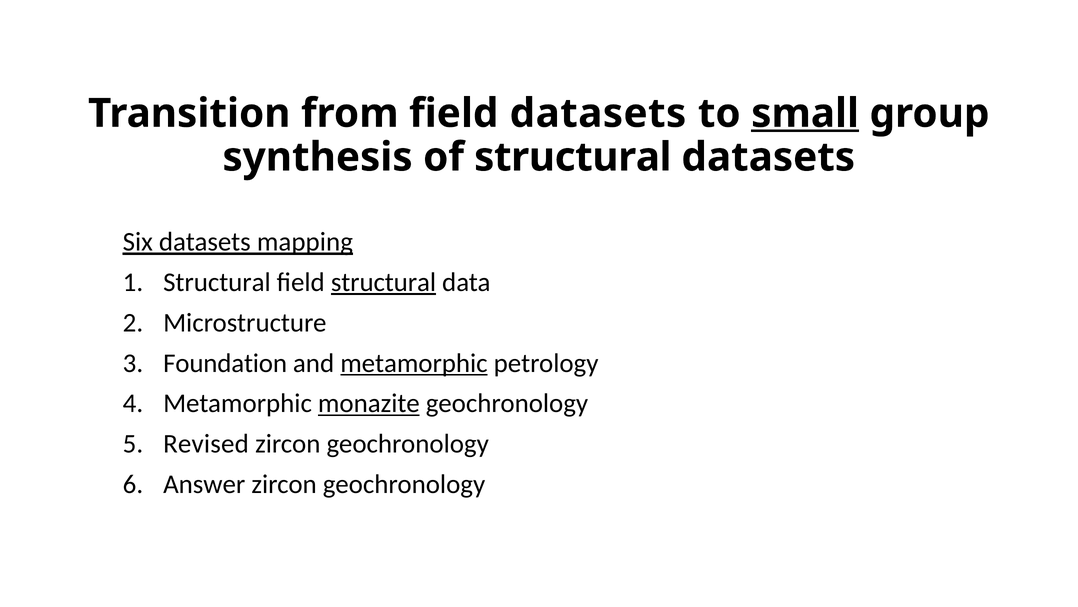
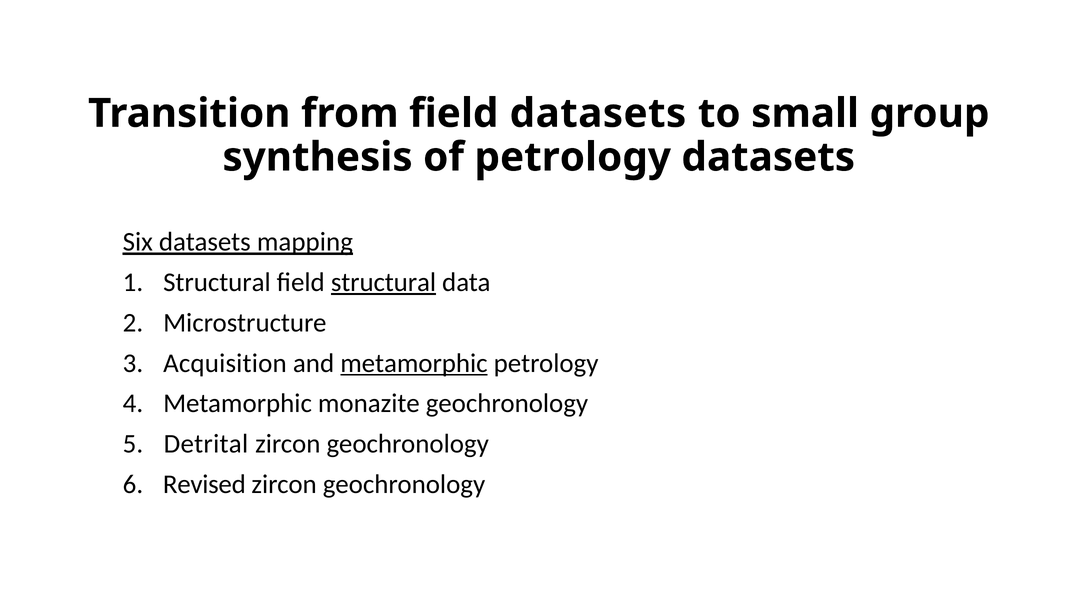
small underline: present -> none (805, 113)
of structural: structural -> petrology (573, 157)
Foundation: Foundation -> Acquisition (225, 363)
monazite underline: present -> none (369, 403)
Revised: Revised -> Detrital (206, 443)
Answer: Answer -> Revised (204, 484)
